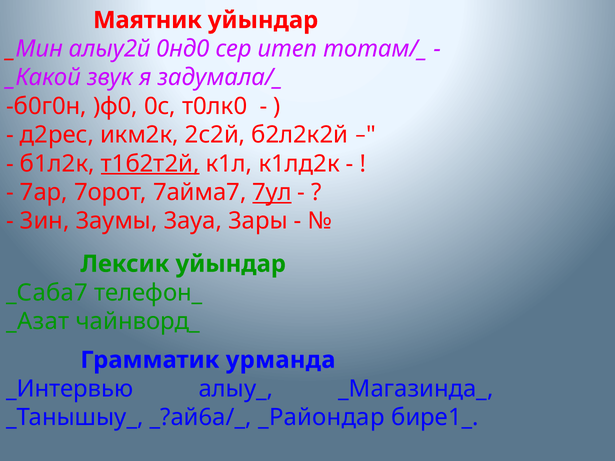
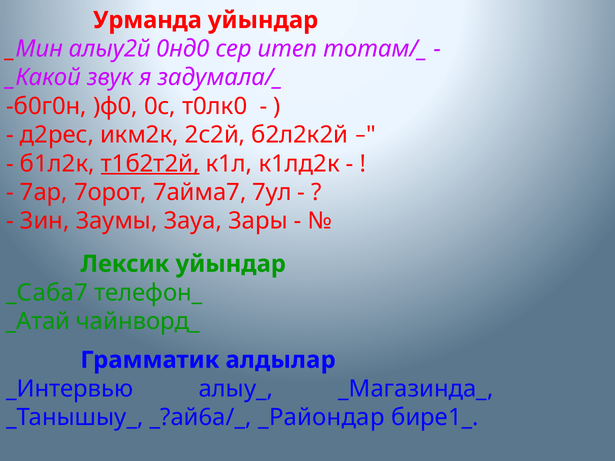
Маятник: Маятник -> Урманда (147, 20)
7ул underline: present -> none (272, 192)
_Азат: _Азат -> _Атай (38, 321)
урманда: урманда -> алдылар (281, 360)
